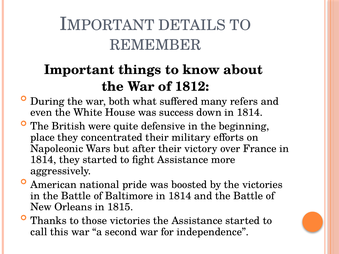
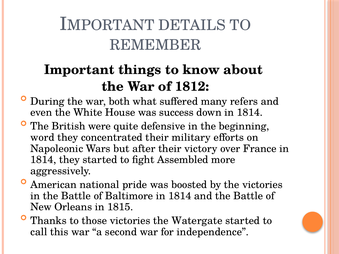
place: place -> word (42, 138)
fight Assistance: Assistance -> Assembled (183, 160)
the Assistance: Assistance -> Watergate (197, 221)
